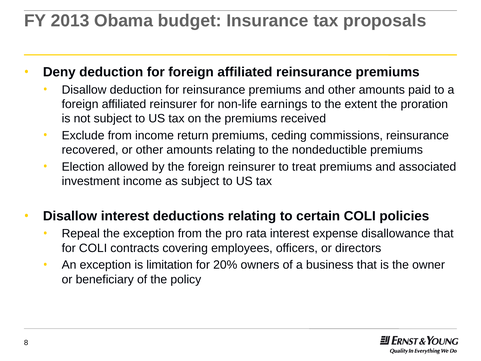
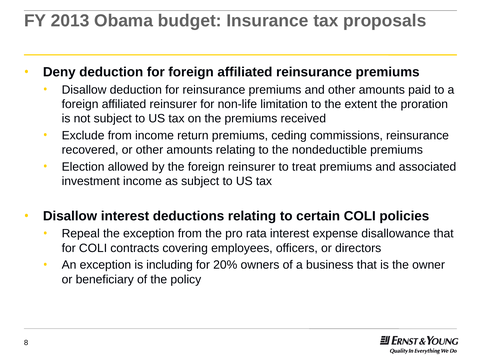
earnings: earnings -> limitation (284, 104)
limitation: limitation -> including (170, 265)
